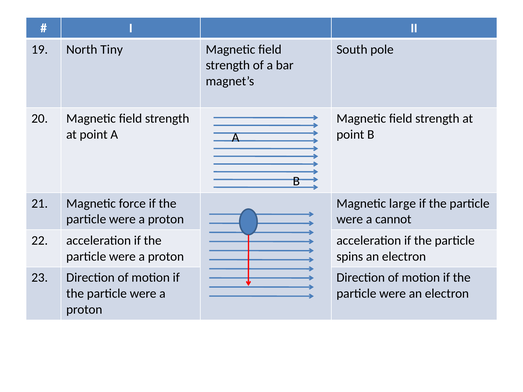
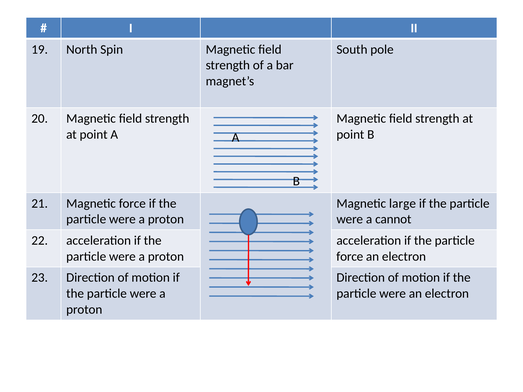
Tiny: Tiny -> Spin (112, 49)
spins: spins -> force (350, 257)
